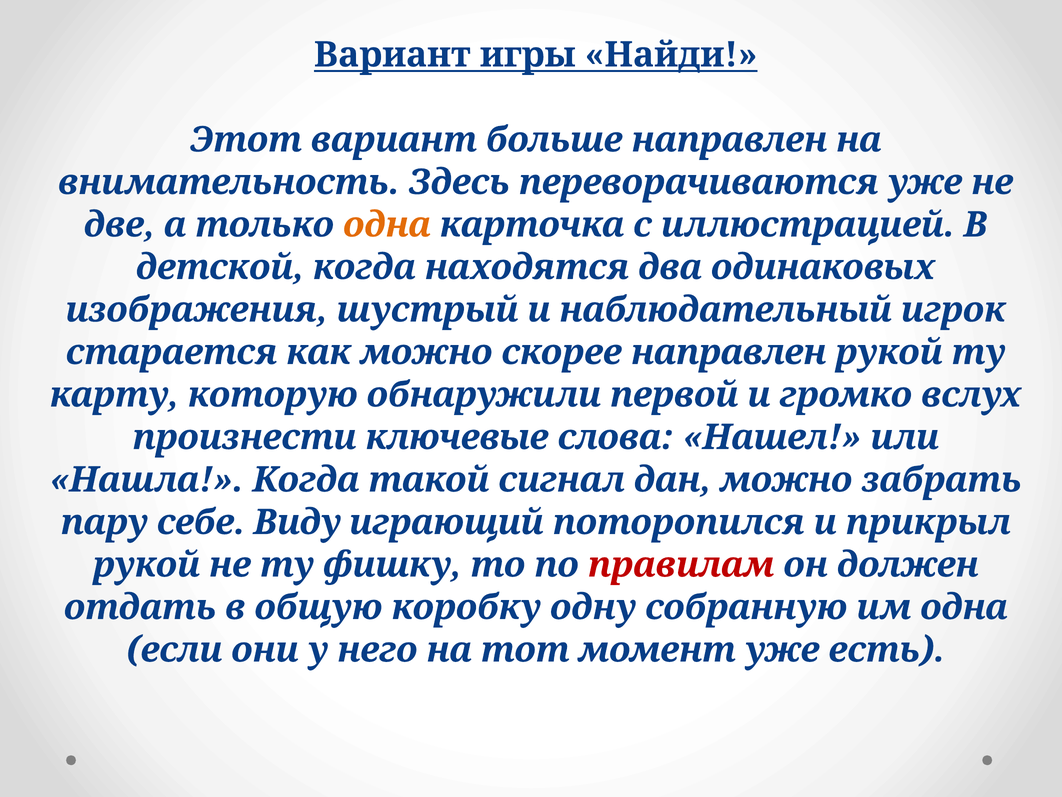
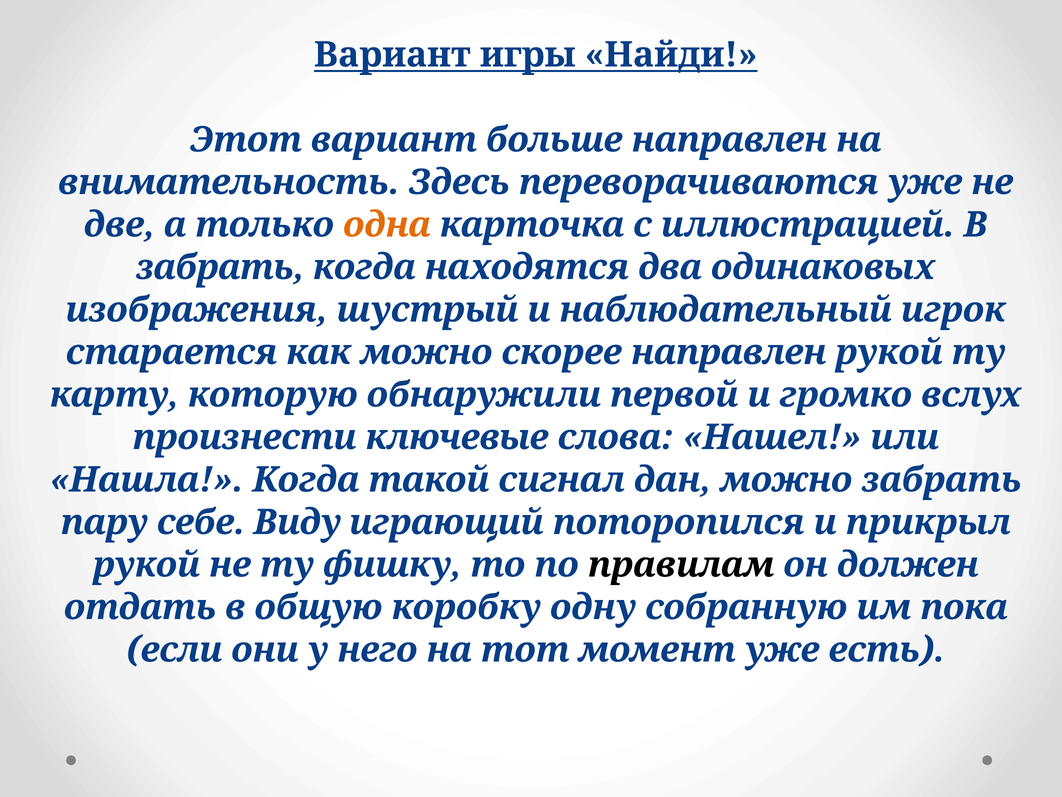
детской: детской -> забрать (220, 267)
правилам colour: red -> black (681, 565)
им одна: одна -> пока (964, 607)
